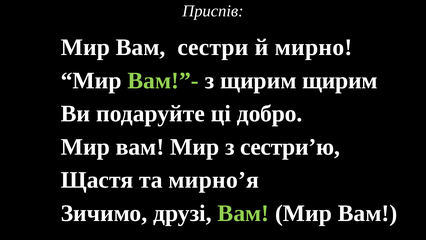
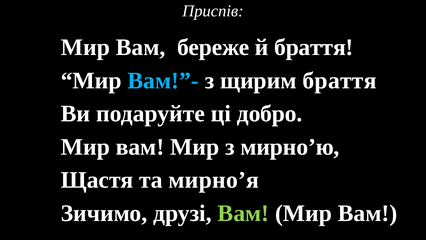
сестри: сестри -> береже (213, 47)
й мирно: мирно -> браття (314, 47)
Вам!”- colour: light green -> light blue (163, 81)
щирим щирим: щирим -> браття (340, 81)
сестри’ю: сестри’ю -> мирно’ю (290, 147)
